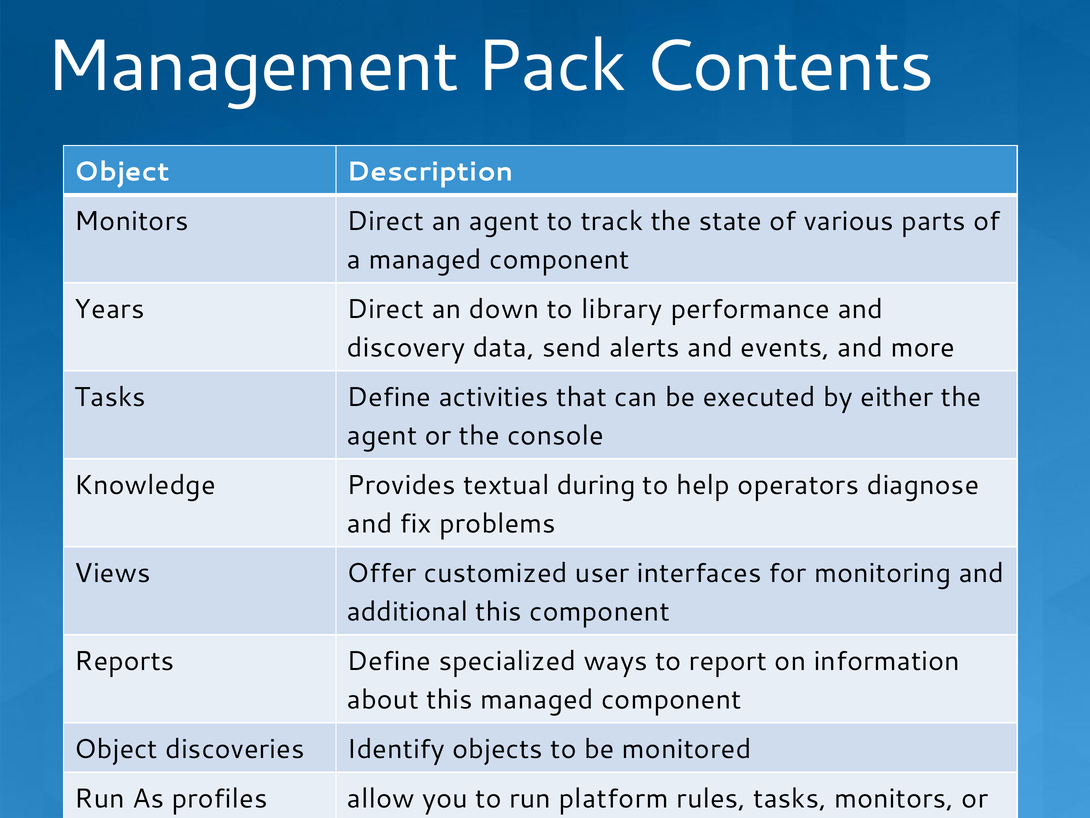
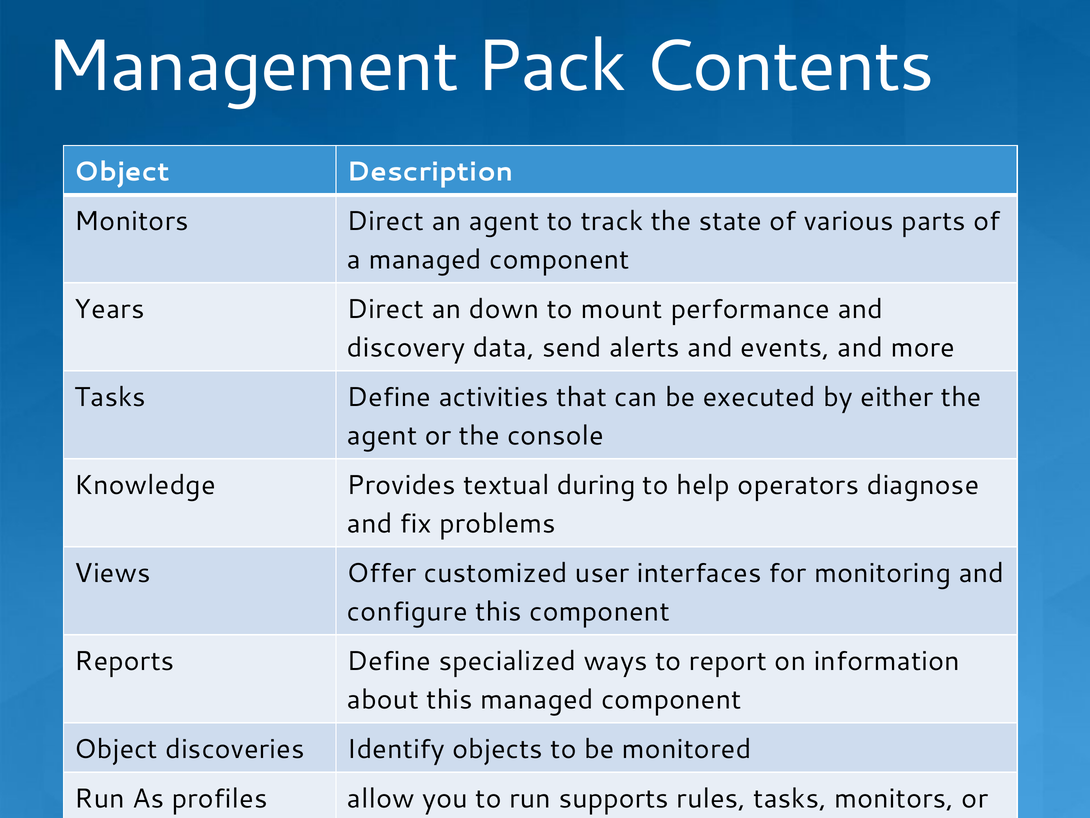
library: library -> mount (622, 309)
additional: additional -> configure (407, 611)
platform: platform -> supports (614, 798)
